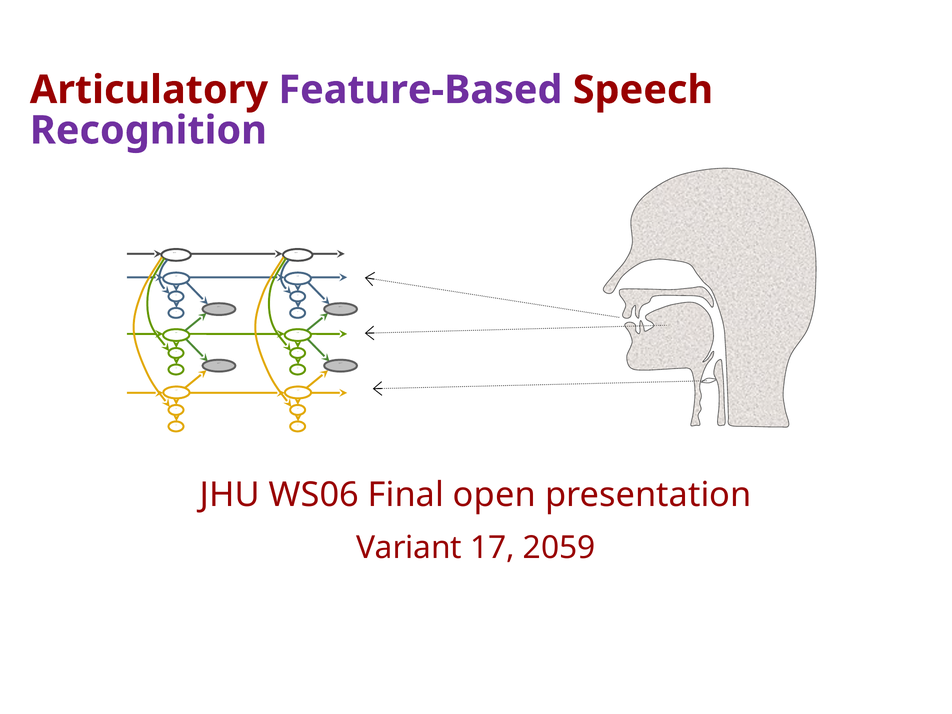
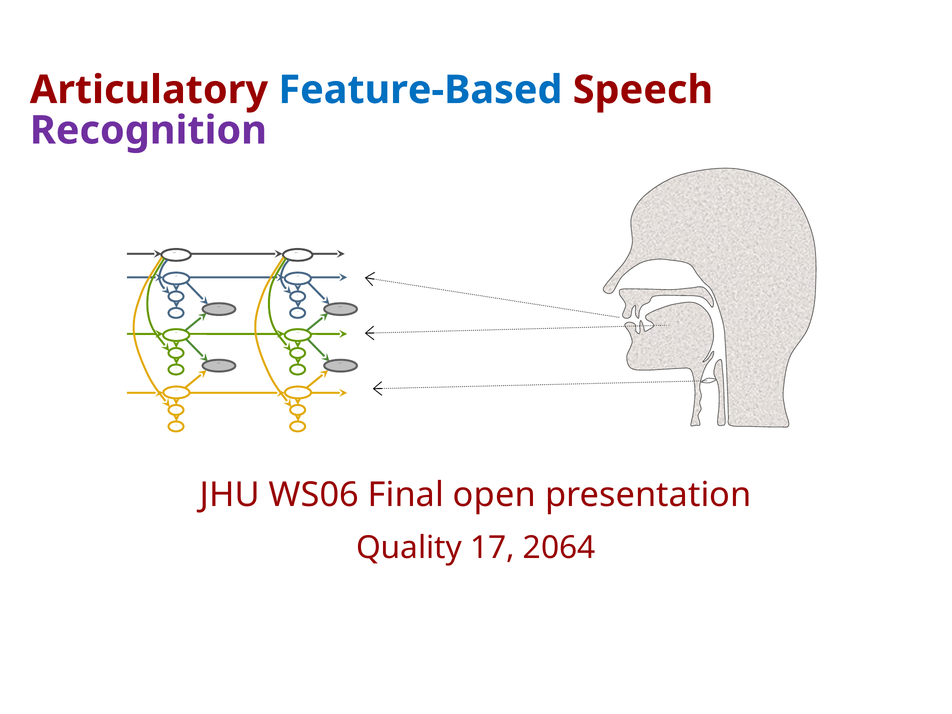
Feature-Based colour: purple -> blue (420, 90)
Variant: Variant -> Quality (409, 548)
2059: 2059 -> 2064 (559, 548)
